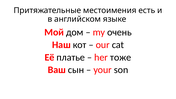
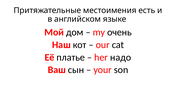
тоже: тоже -> надо (121, 57)
